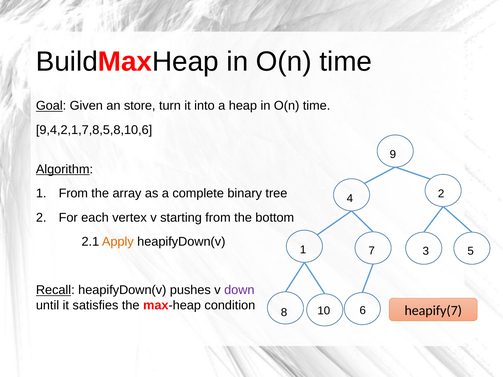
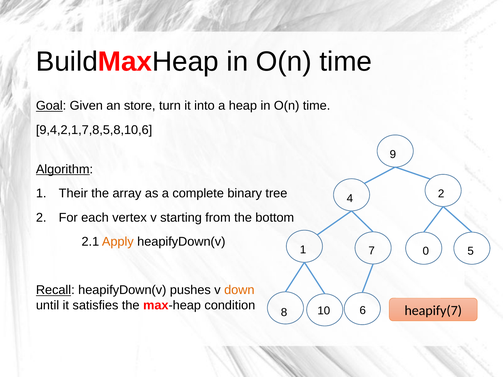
1 From: From -> Their (73, 193)
3: 3 -> 0 (426, 251)
down colour: purple -> orange (239, 290)
